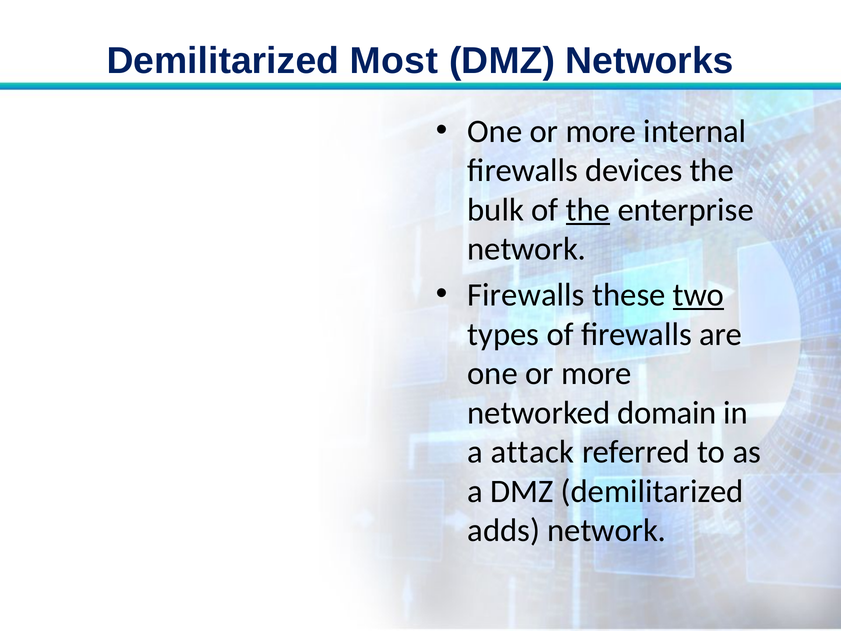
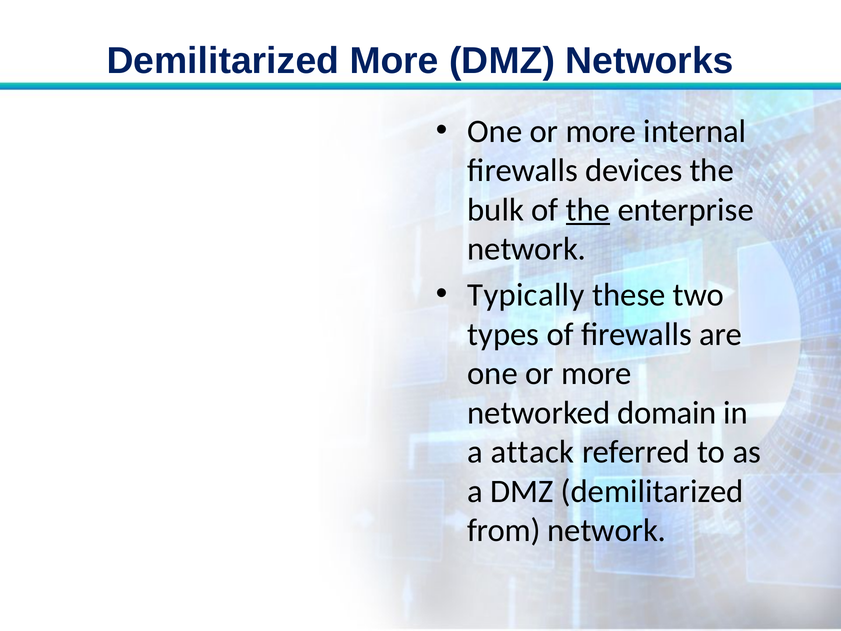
Demilitarized Most: Most -> More (394, 61)
Firewalls: Firewalls -> Typically (526, 295)
two underline: present -> none (699, 295)
adds: adds -> from (504, 530)
